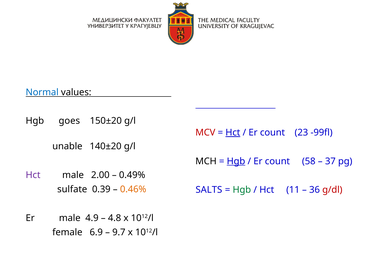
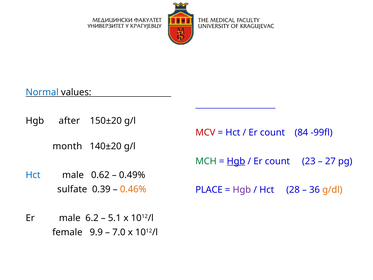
goes: goes -> after (69, 121)
Hct underline: present -> none (233, 132)
23: 23 -> 84 (301, 132)
unable: unable -> month (67, 146)
MCH colour: black -> green (206, 161)
58: 58 -> 23 (309, 161)
37: 37 -> 27 (330, 161)
Hct colour: purple -> blue (33, 175)
2.00: 2.00 -> 0.62 (100, 175)
SALTS: SALTS -> PLACE (209, 190)
Hgb colour: green -> purple (242, 190)
11: 11 -> 28 (293, 190)
g/dl colour: red -> orange (332, 190)
4.9: 4.9 -> 6.2 (92, 218)
4.8: 4.8 -> 5.1 (115, 218)
6.9: 6.9 -> 9.9 (96, 232)
9.7: 9.7 -> 7.0 (119, 232)
